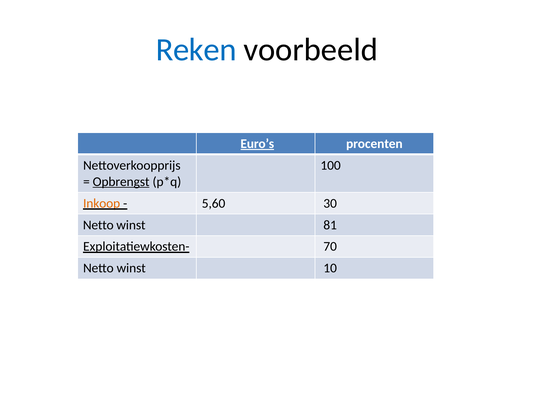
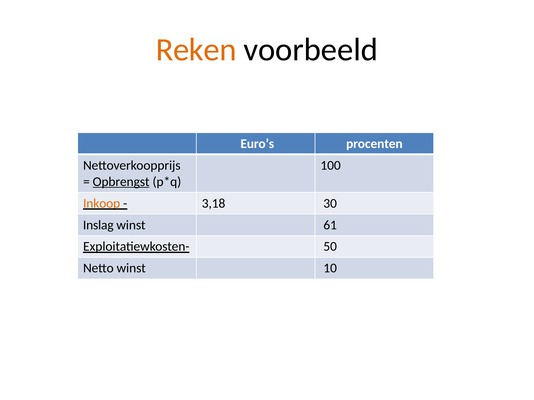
Reken colour: blue -> orange (196, 50)
Euro’s underline: present -> none (257, 144)
5,60: 5,60 -> 3,18 (214, 204)
Netto: Netto -> Inslag (98, 225)
81: 81 -> 61 (330, 225)
70: 70 -> 50 (330, 247)
